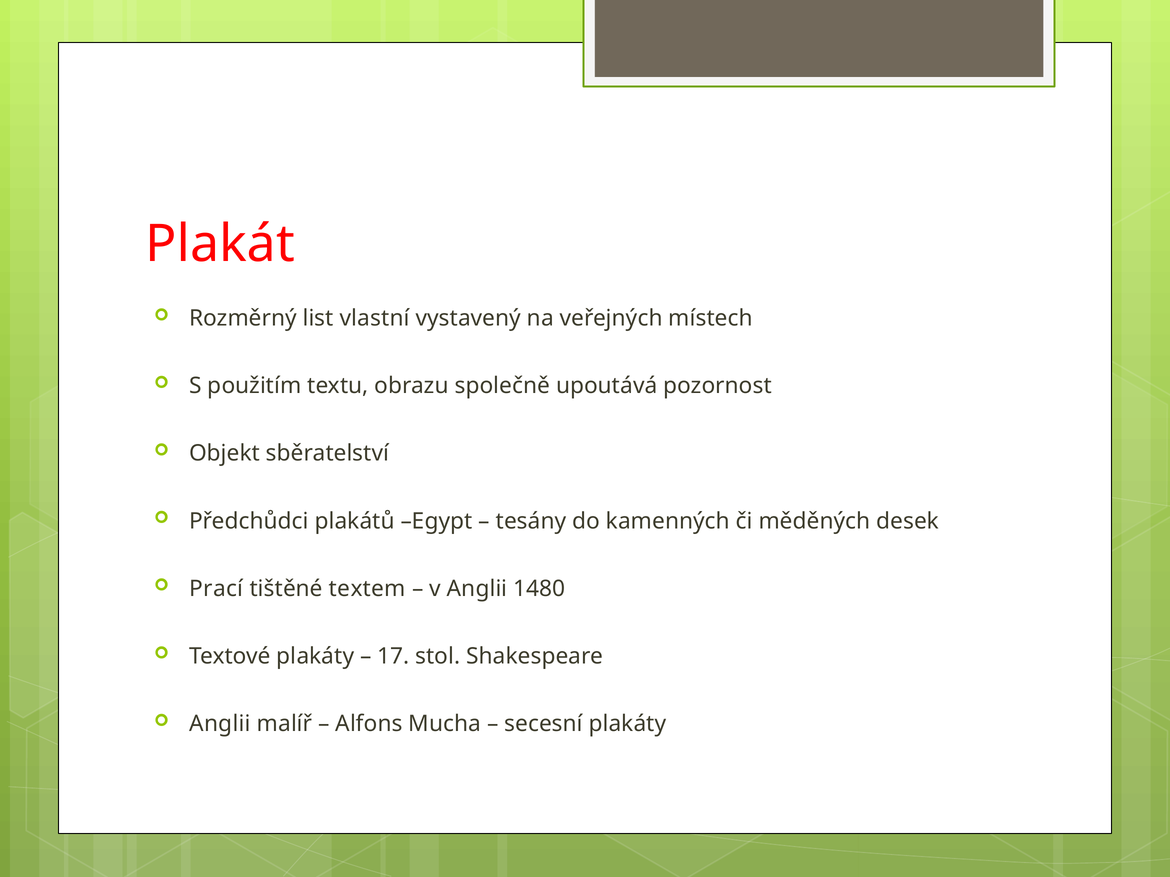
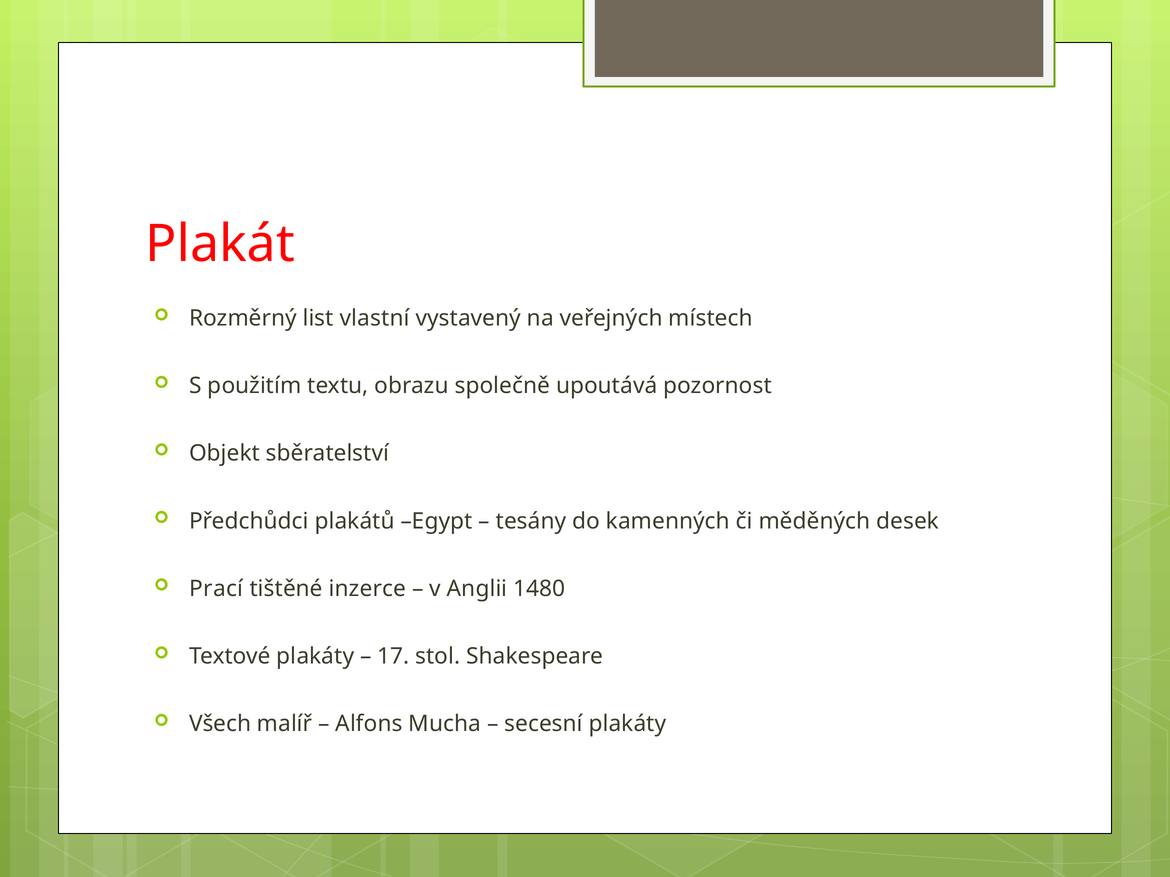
textem: textem -> inzerce (367, 589)
Anglii: Anglii -> Všech (220, 724)
